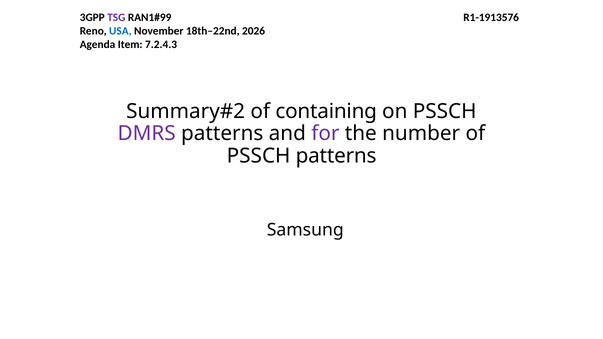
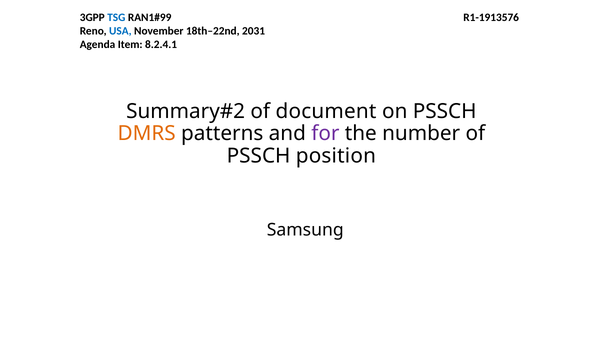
TSG colour: purple -> blue (116, 18)
2026: 2026 -> 2031 (254, 31)
7.2.4.3: 7.2.4.3 -> 8.2.4.1 (161, 45)
containing: containing -> document (326, 111)
DMRS colour: purple -> orange (147, 134)
PSSCH patterns: patterns -> position (336, 156)
